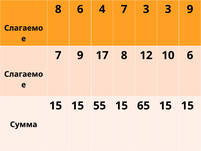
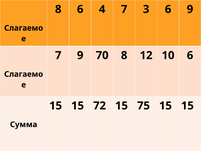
3 3: 3 -> 6 (168, 9)
17: 17 -> 70 (102, 55)
55: 55 -> 72 (100, 106)
65: 65 -> 75 (143, 106)
